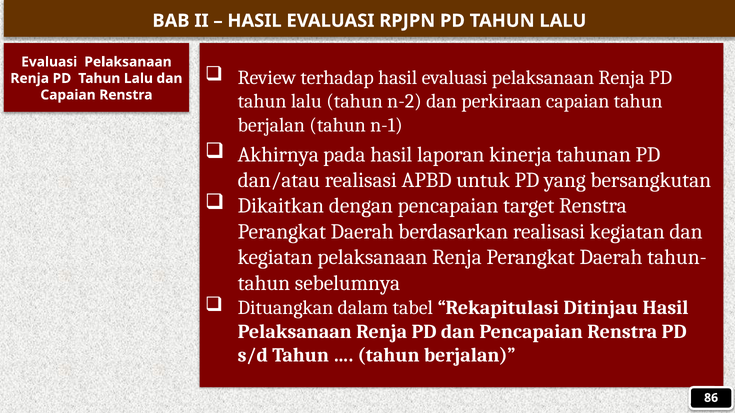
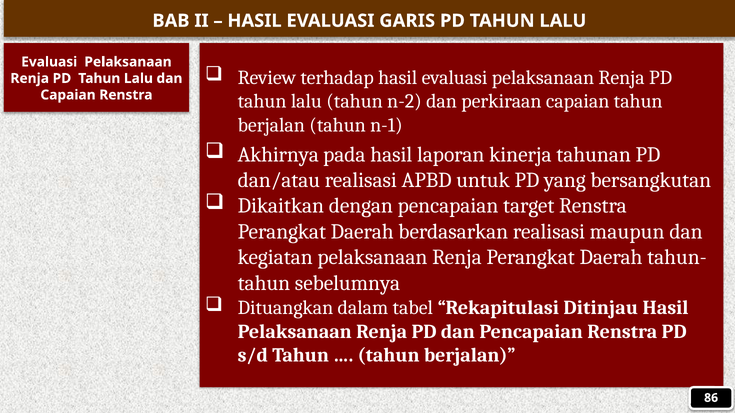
RPJPN: RPJPN -> GARIS (407, 21)
realisasi kegiatan: kegiatan -> maupun (627, 232)
